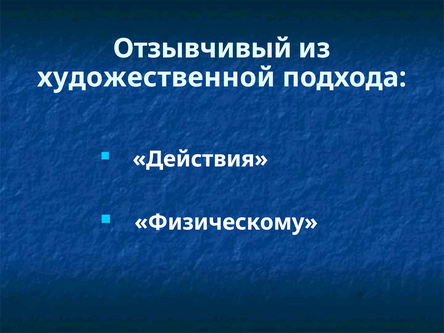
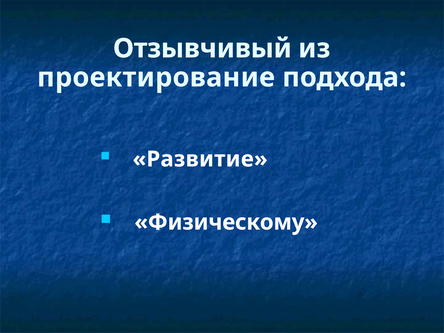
художественной: художественной -> проектирование (156, 77)
Действия: Действия -> Развитие (200, 159)
